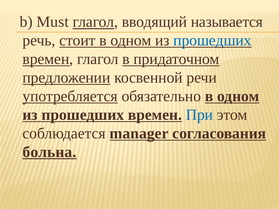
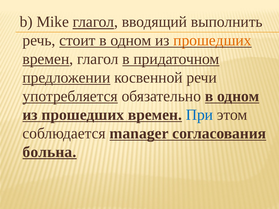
Must: Must -> Mike (53, 22)
называется: называется -> выполнить (227, 22)
прошедших colour: blue -> orange (212, 41)
